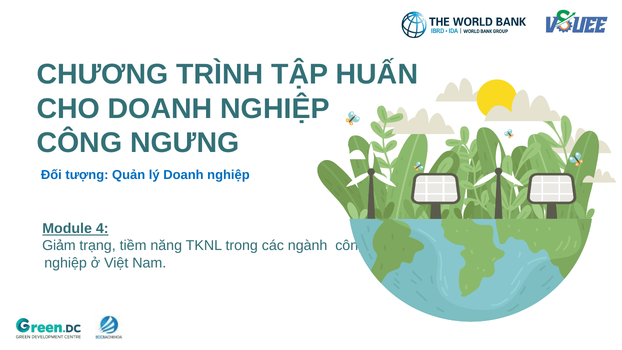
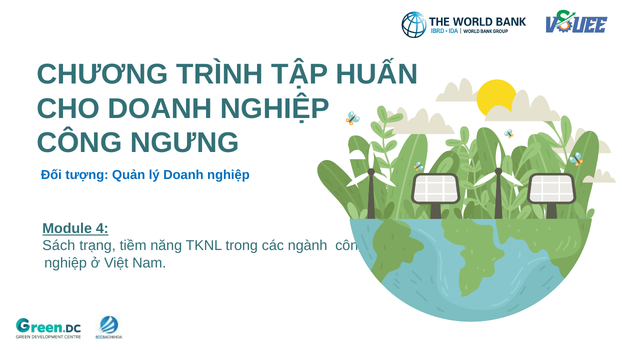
Giảm: Giảm -> Sách (59, 246)
